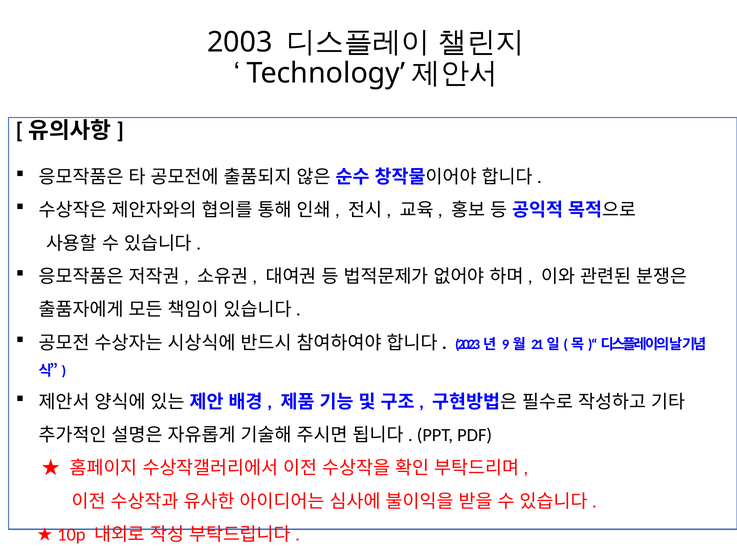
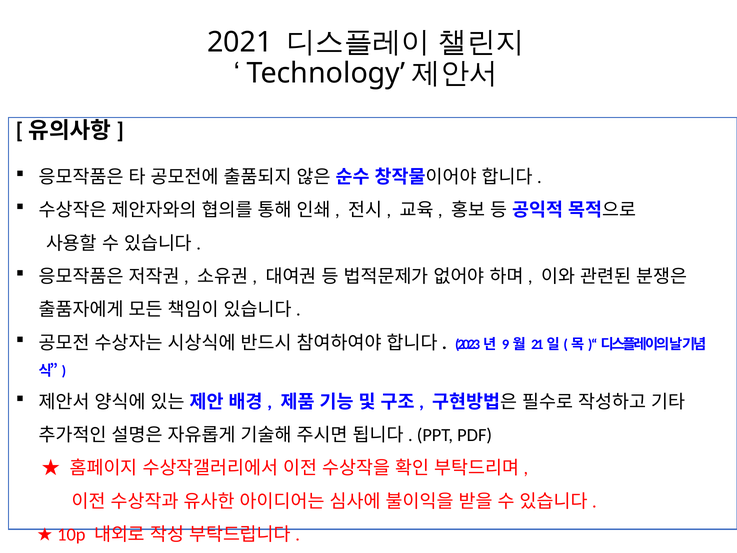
2003: 2003 -> 2021 (240, 42)
